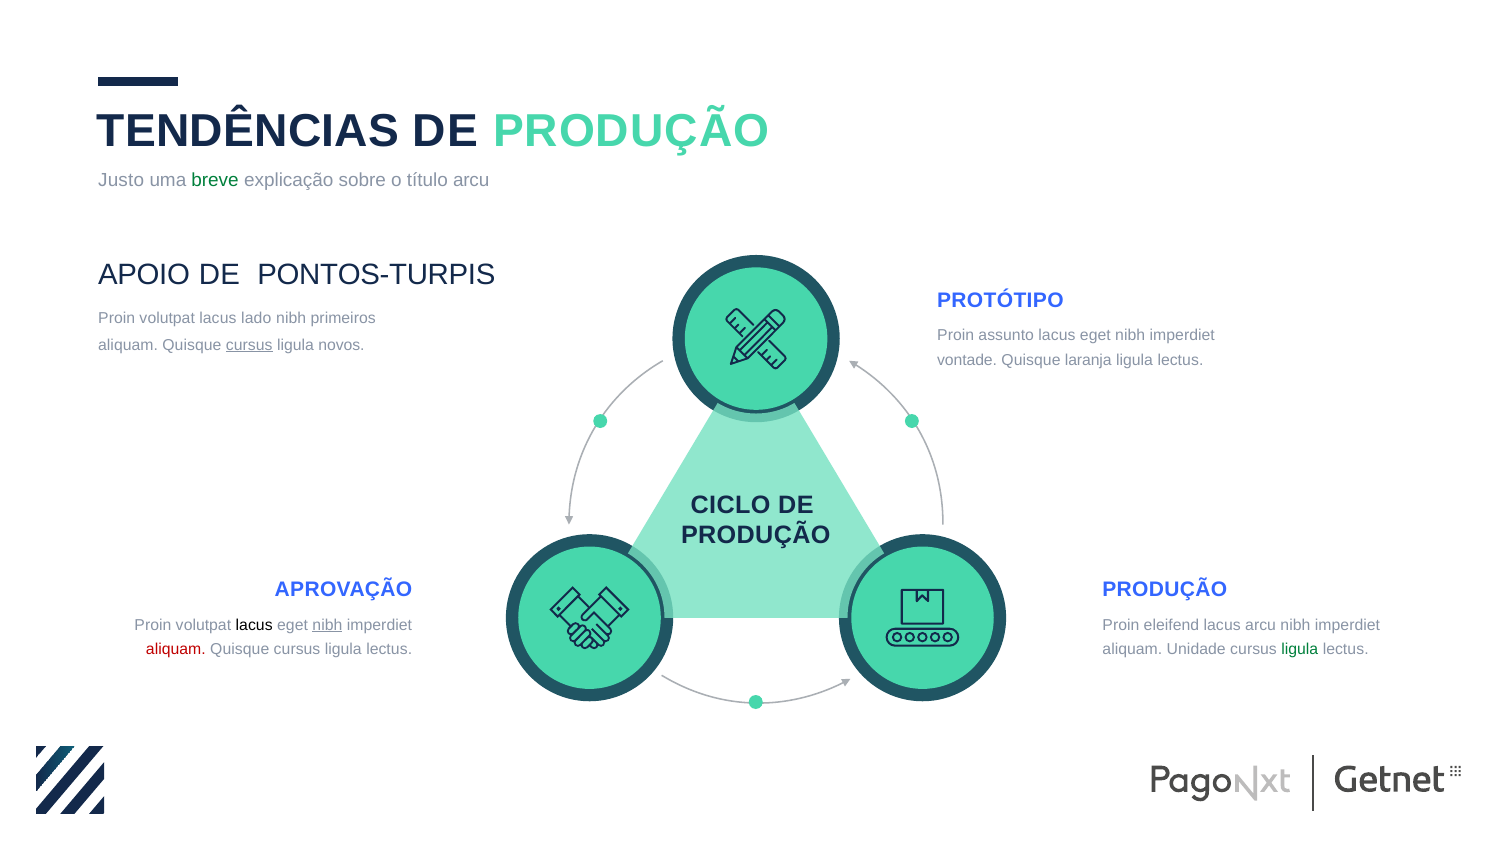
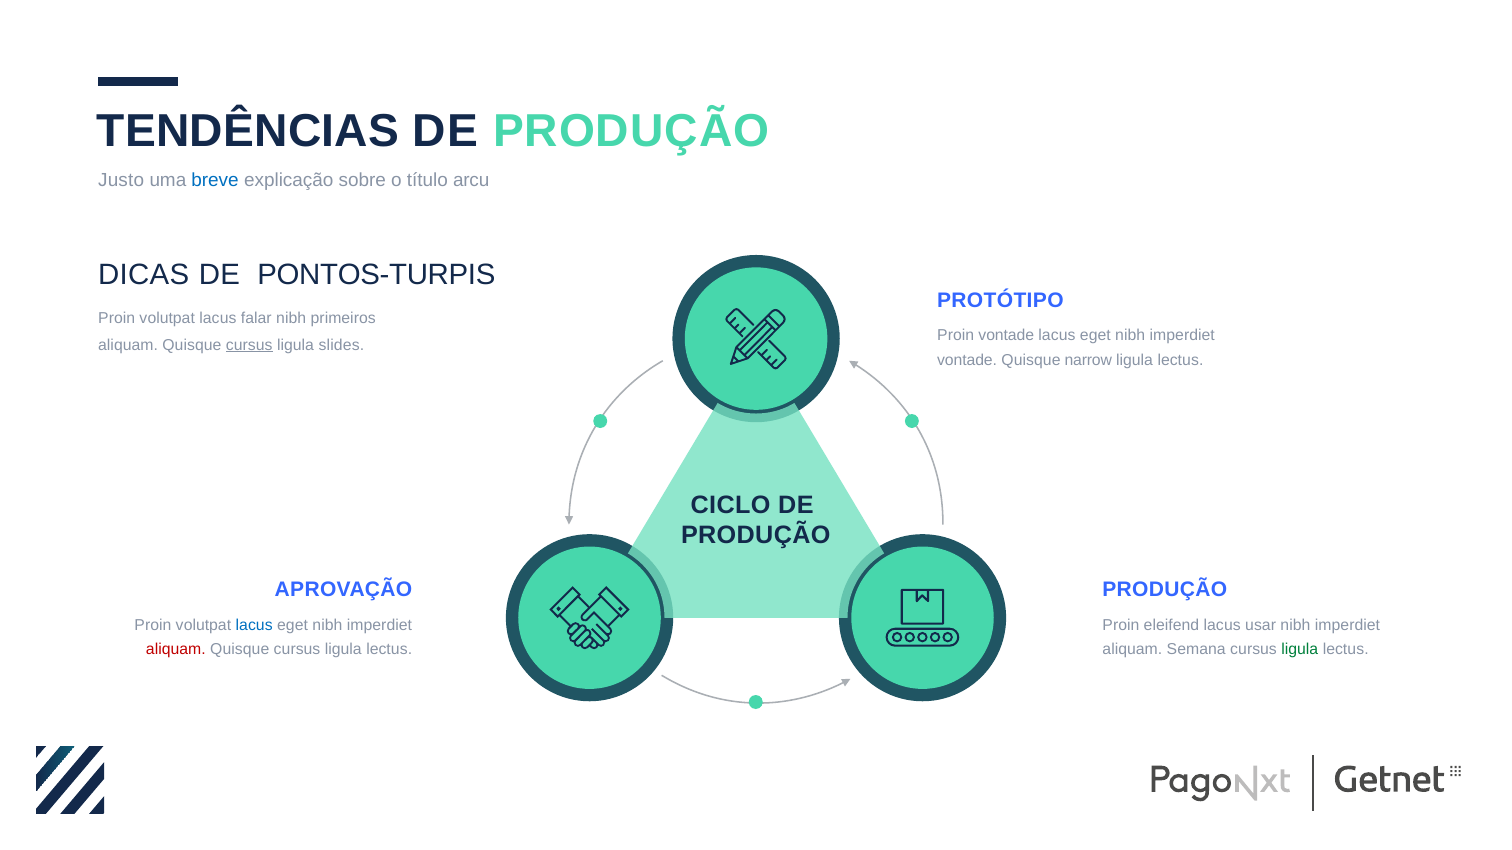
breve colour: green -> blue (215, 180)
APOIO: APOIO -> DICAS (144, 275)
lado: lado -> falar (256, 319)
Proin assunto: assunto -> vontade (1006, 336)
novos: novos -> slides (341, 345)
laranja: laranja -> narrow (1088, 360)
lacus colour: black -> blue (254, 625)
nibh underline: present -> none (327, 625)
lacus arcu: arcu -> usar (1261, 625)
Unidade: Unidade -> Semana (1196, 650)
